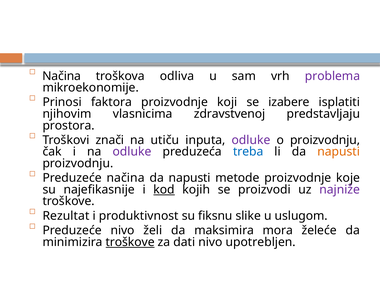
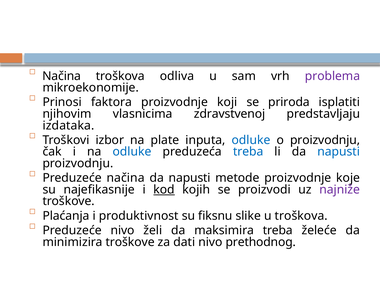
izabere: izabere -> priroda (289, 102)
prostora: prostora -> izdataka (69, 126)
znači: znači -> izbor (110, 140)
utiču: utiču -> plate (165, 140)
odluke colour: purple -> blue (251, 140)
odluke colour: purple -> blue (132, 152)
napusti colour: orange -> blue (339, 152)
Rezultat: Rezultat -> Plaćanja (66, 216)
u uslugom: uslugom -> troškova (301, 216)
maksimira mora: mora -> treba (278, 230)
troškove underline: present -> none (130, 242)
upotrebljen: upotrebljen -> prethodnog (261, 242)
